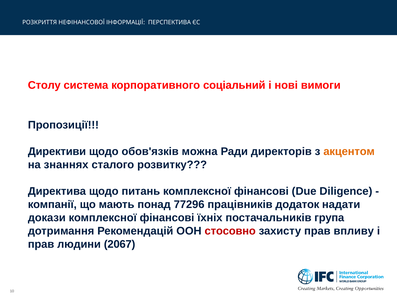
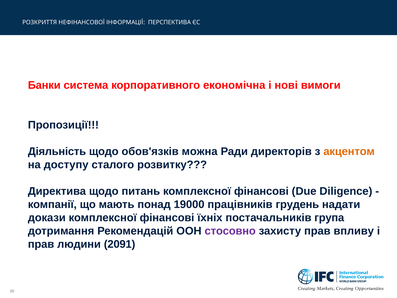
Столу: Столу -> Банки (44, 85)
соціальний: соціальний -> економічна (234, 85)
Директиви: Директиви -> Діяльність (57, 151)
знаннях: знаннях -> доступу (66, 165)
77296: 77296 -> 19000 (189, 204)
додаток: додаток -> грудень (297, 204)
стосовно colour: red -> purple (230, 231)
2067: 2067 -> 2091 (120, 244)
